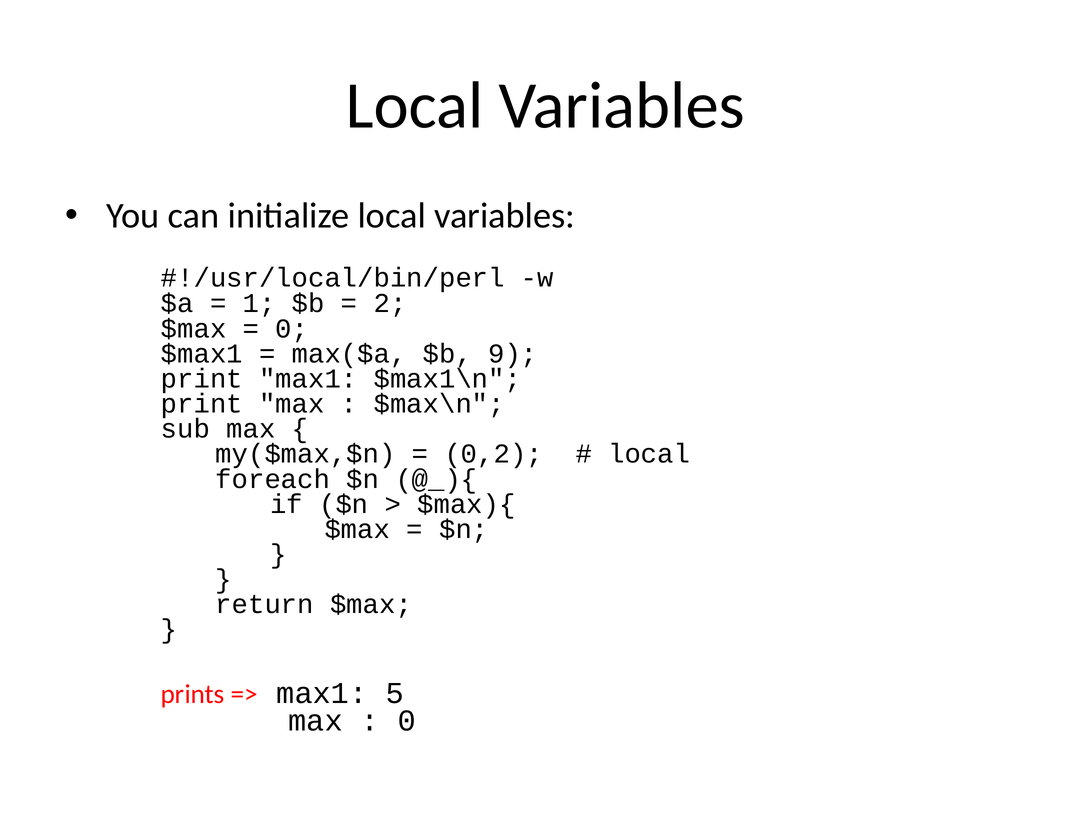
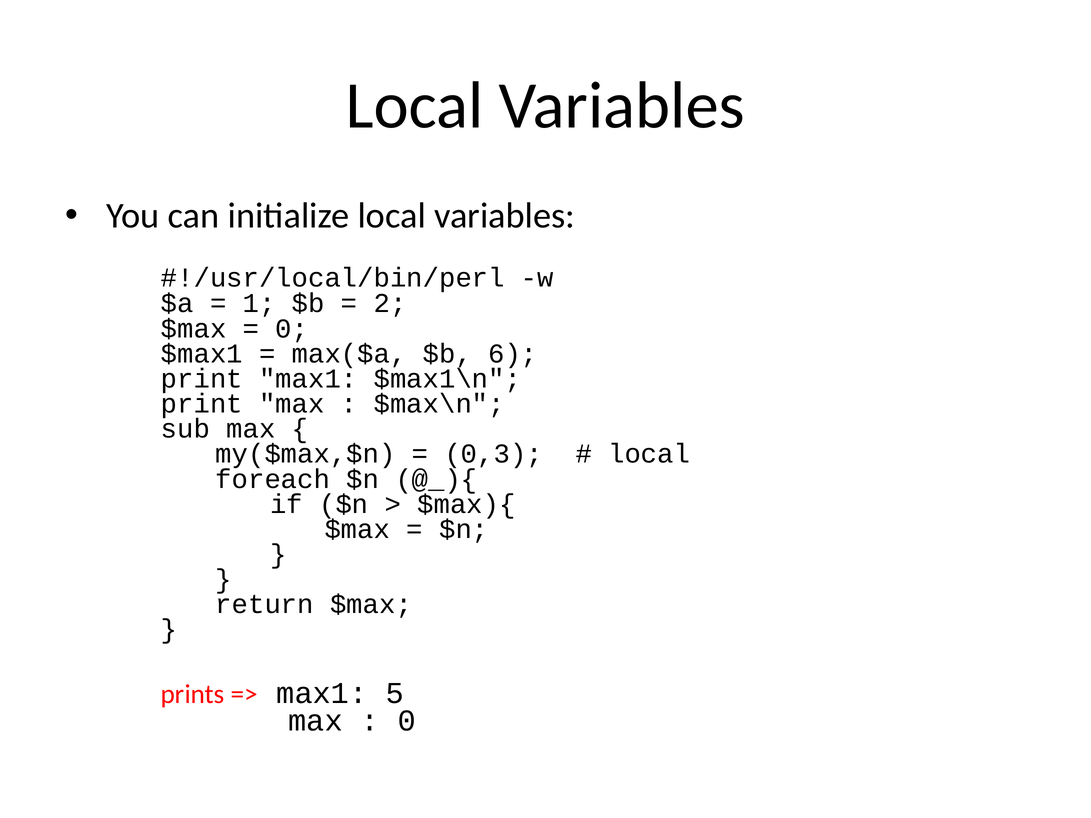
9: 9 -> 6 (513, 354)
0,2: 0,2 -> 0,3 (494, 454)
